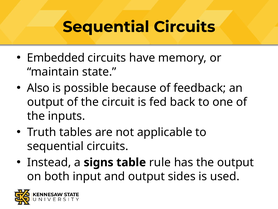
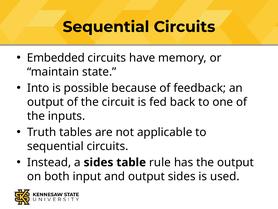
Also: Also -> Into (38, 88)
a signs: signs -> sides (98, 162)
